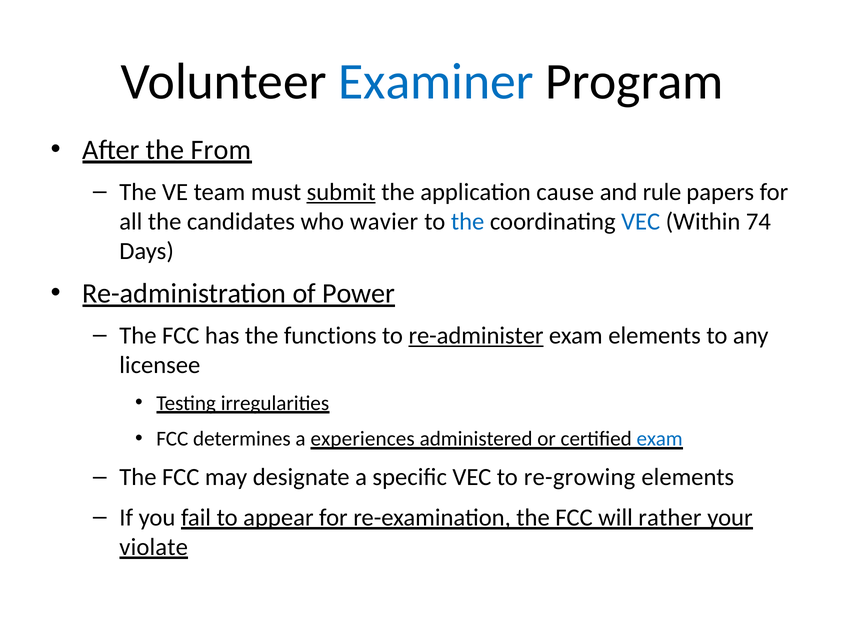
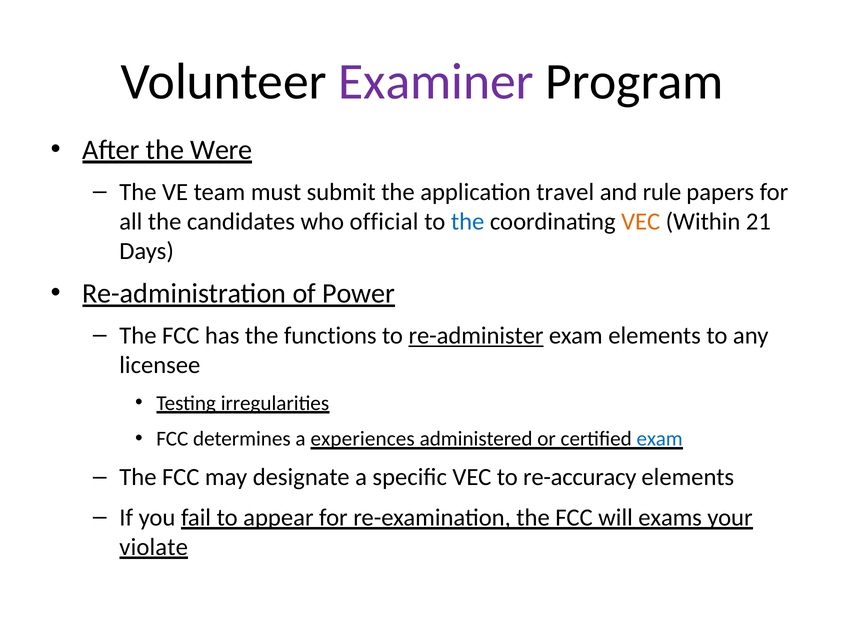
Examiner colour: blue -> purple (436, 82)
From: From -> Were (221, 150)
submit underline: present -> none (341, 192)
cause: cause -> travel (565, 192)
wavier: wavier -> official (384, 221)
VEC colour: blue -> orange (641, 221)
74: 74 -> 21 (758, 221)
re-growing: re-growing -> re-accuracy (580, 477)
rather: rather -> exams (670, 517)
